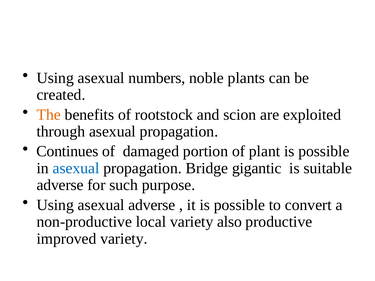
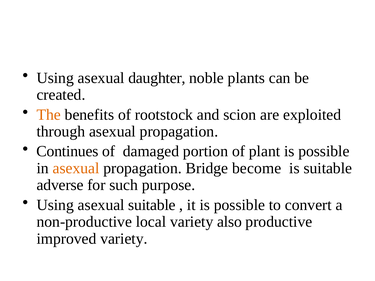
numbers: numbers -> daughter (157, 78)
asexual colour: blue -> orange (76, 168)
gigantic: gigantic -> become (257, 168)
asexual adverse: adverse -> suitable (152, 205)
